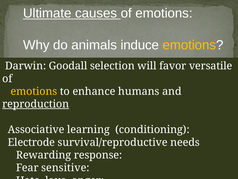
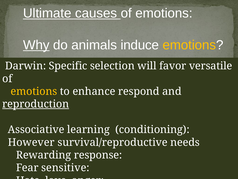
Why underline: none -> present (36, 45)
Goodall: Goodall -> Specific (68, 66)
humans: humans -> respond (139, 91)
Electrode: Electrode -> However (31, 142)
